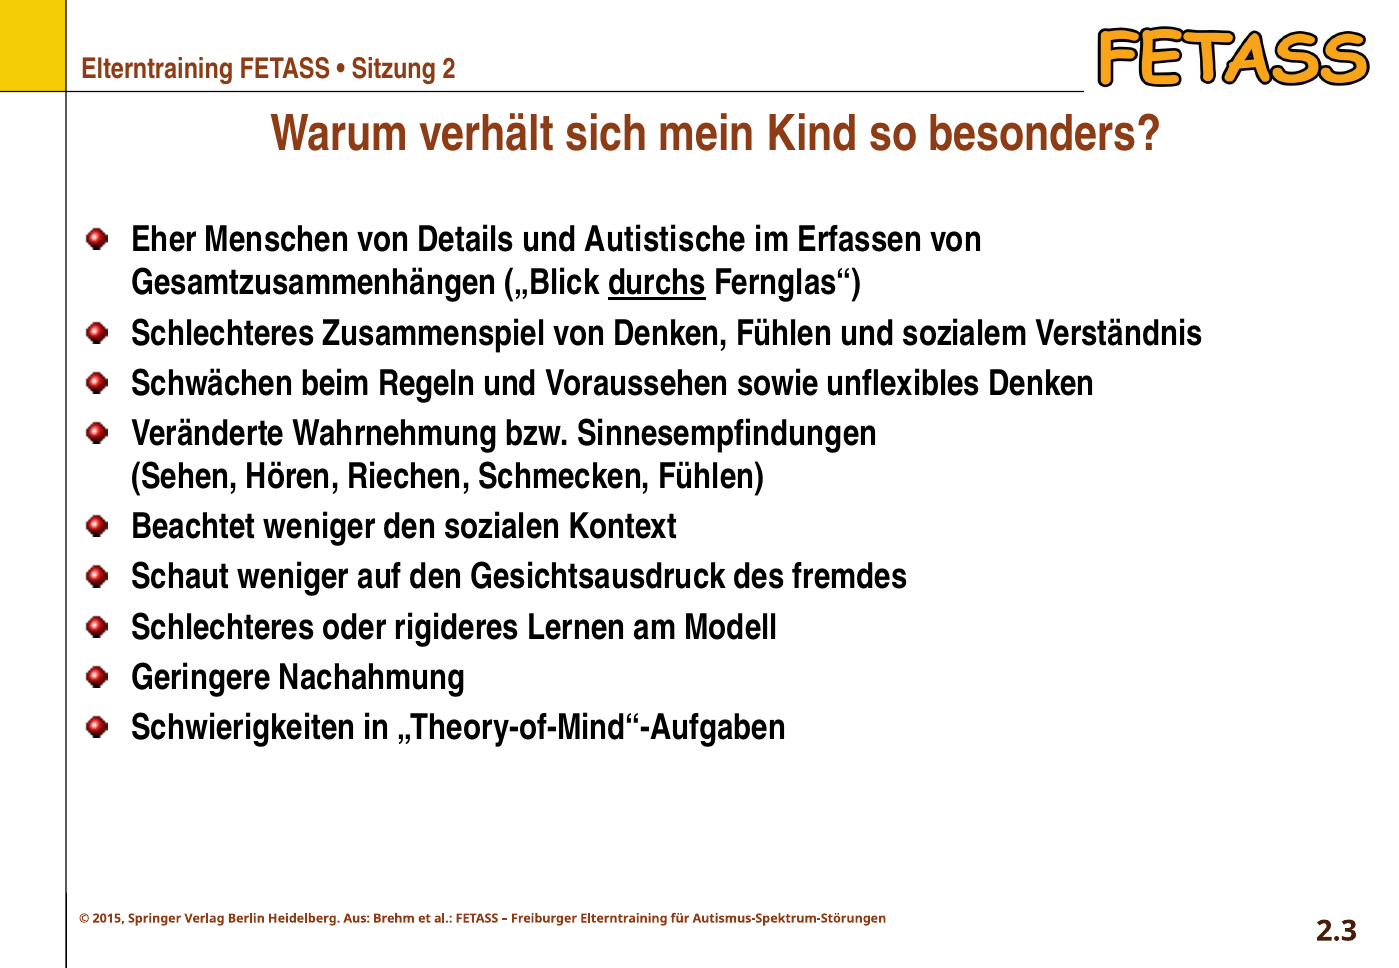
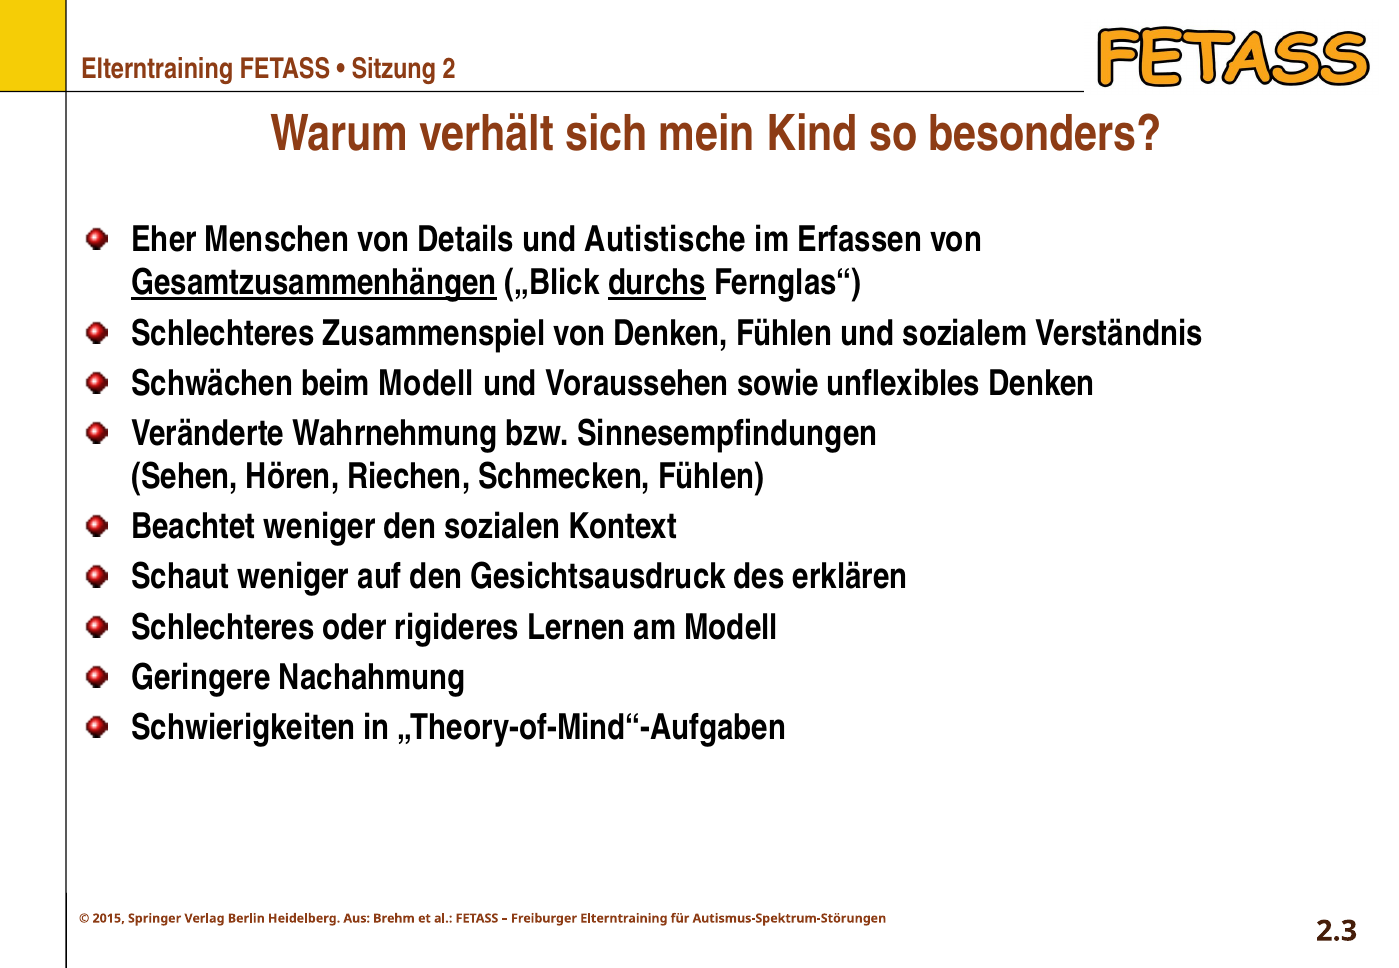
Gesamtzusammenhängen underline: none -> present (314, 283)
beim Regeln: Regeln -> Modell (426, 384)
fremdes: fremdes -> erklären (850, 577)
